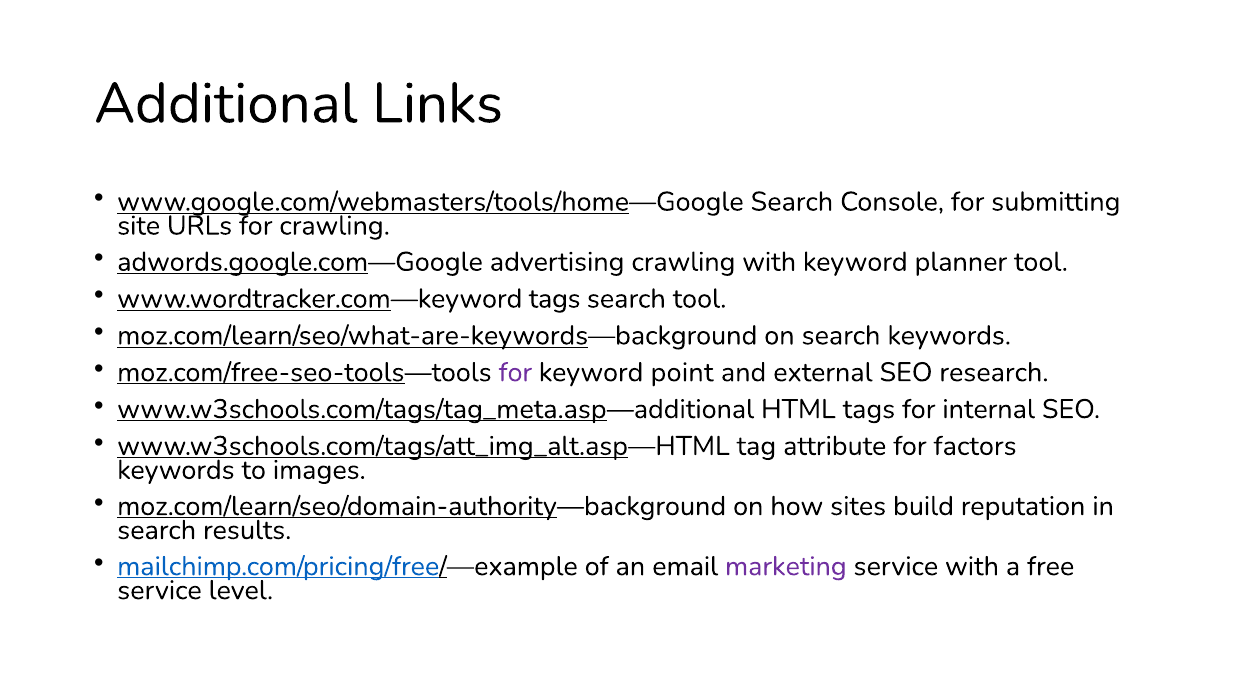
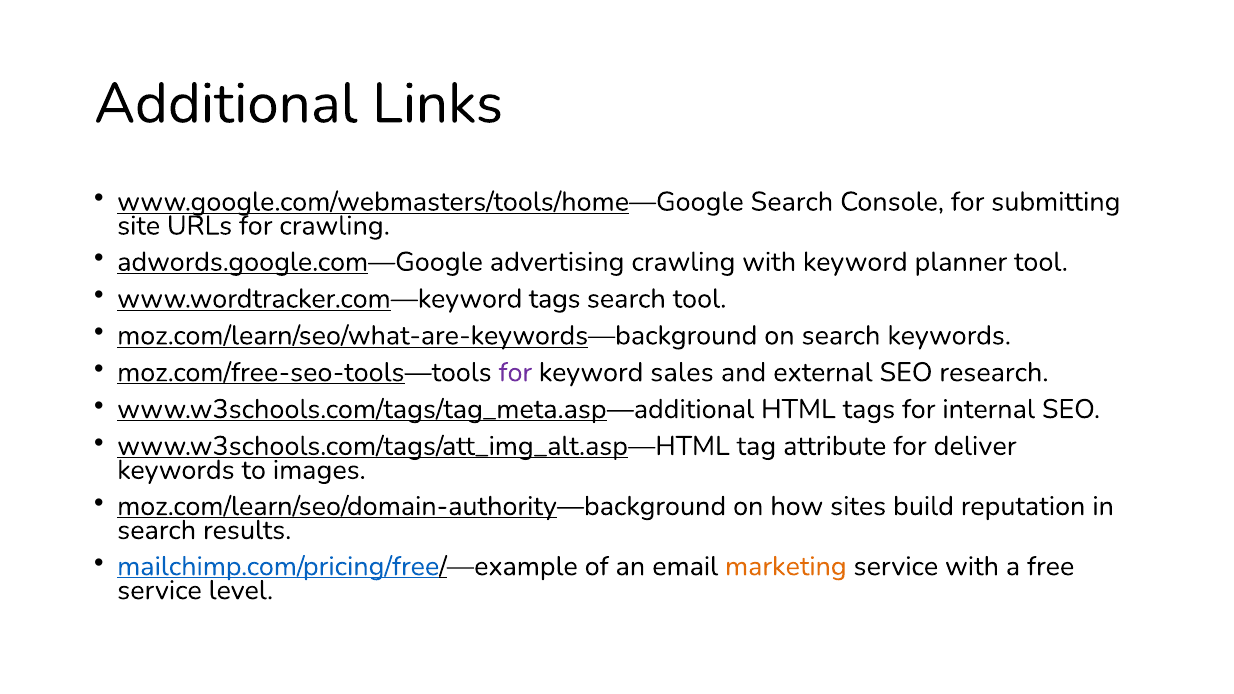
point: point -> sales (682, 372)
factors: factors -> deliver (975, 446)
marketing colour: purple -> orange (786, 566)
